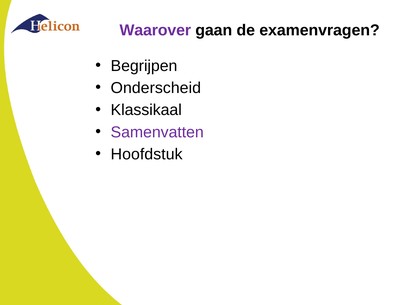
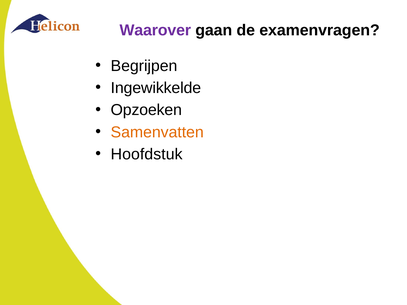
Onderscheid: Onderscheid -> Ingewikkelde (156, 88)
Klassikaal: Klassikaal -> Opzoeken (146, 110)
Samenvatten colour: purple -> orange (157, 132)
